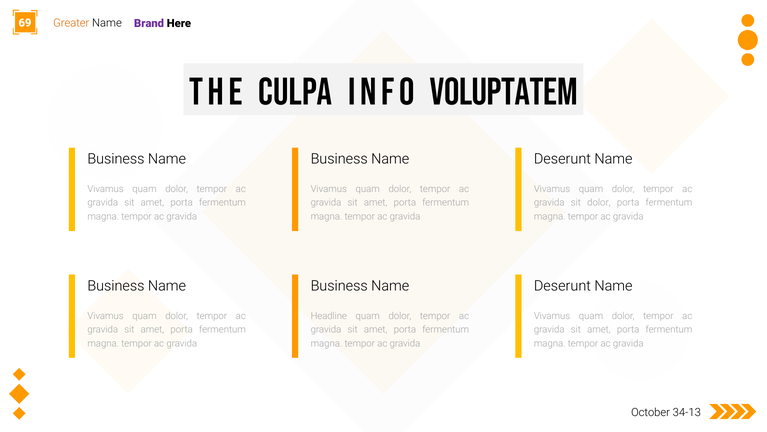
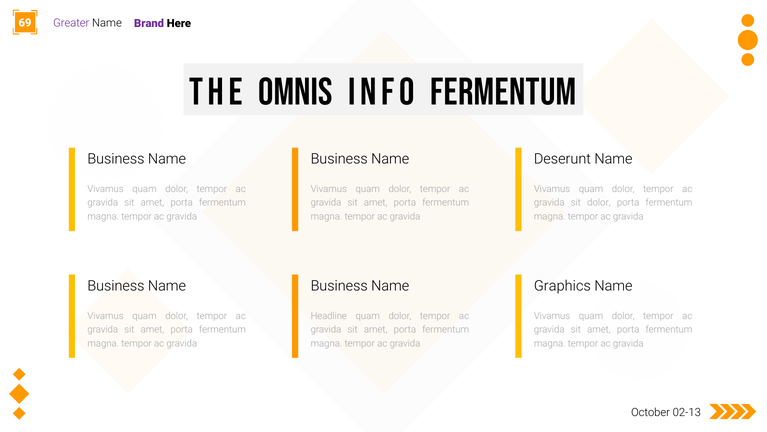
Greater colour: orange -> purple (71, 23)
culpa: culpa -> omnis (295, 92)
info voluptatem: voluptatem -> fermentum (503, 92)
Deserunt: Deserunt -> Graphics (562, 286)
34-13: 34-13 -> 02-13 (687, 412)
